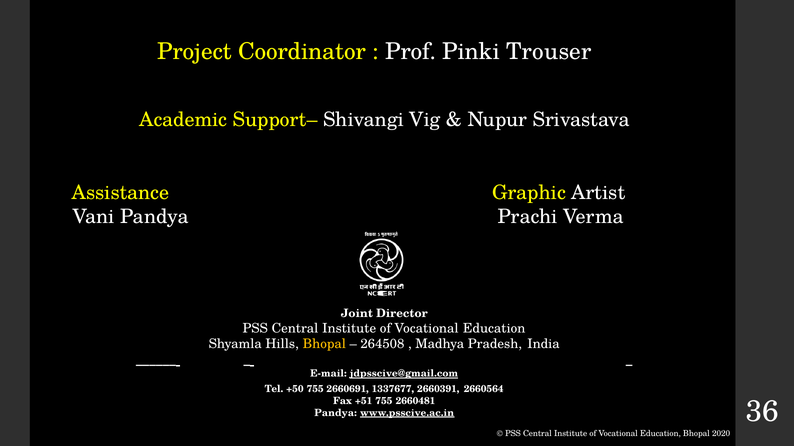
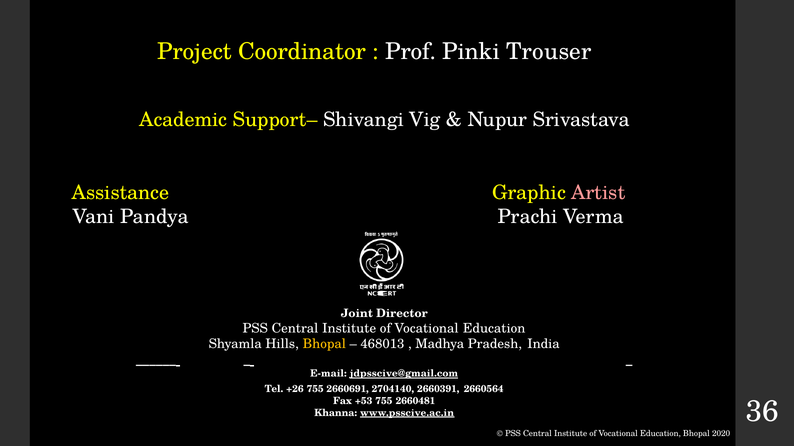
Artist colour: white -> pink (598, 193)
264508: 264508 -> 468013 (382, 345)
+50: +50 -> +26 (295, 390)
1337677: 1337677 -> 2704140 (393, 390)
+51: +51 -> +53 (364, 401)
Pandya: Pandya -> Khanna (336, 413)
